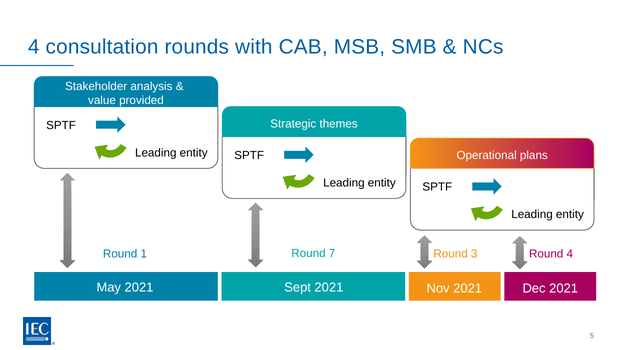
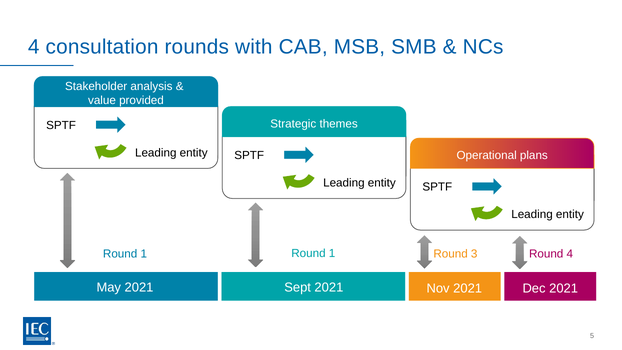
7: 7 -> 1 (332, 253)
